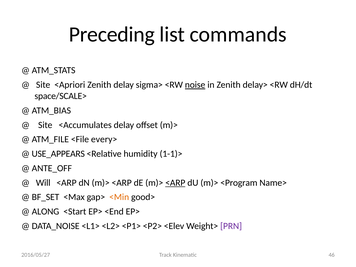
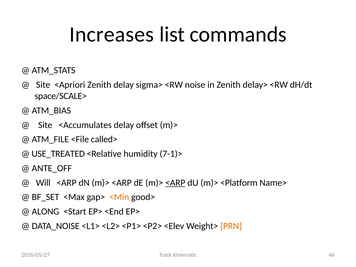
Preceding: Preceding -> Increases (112, 34)
noise underline: present -> none (195, 85)
every>: every> -> called> (104, 139)
USE_APPEARS: USE_APPEARS -> USE_TREATED (58, 154)
1-1)>: 1-1)> -> 7-1)> (171, 154)
<Program: <Program -> <Platform (239, 183)
PRN colour: purple -> orange (231, 226)
